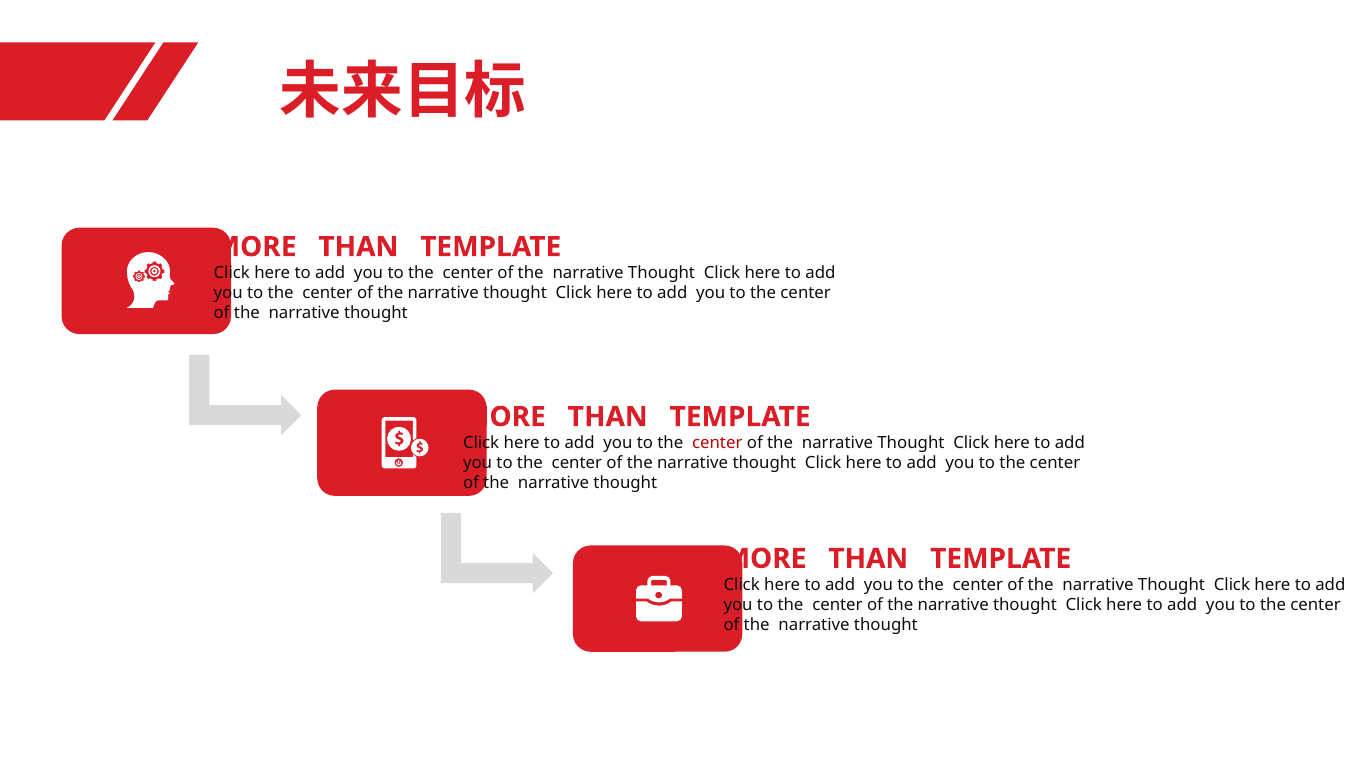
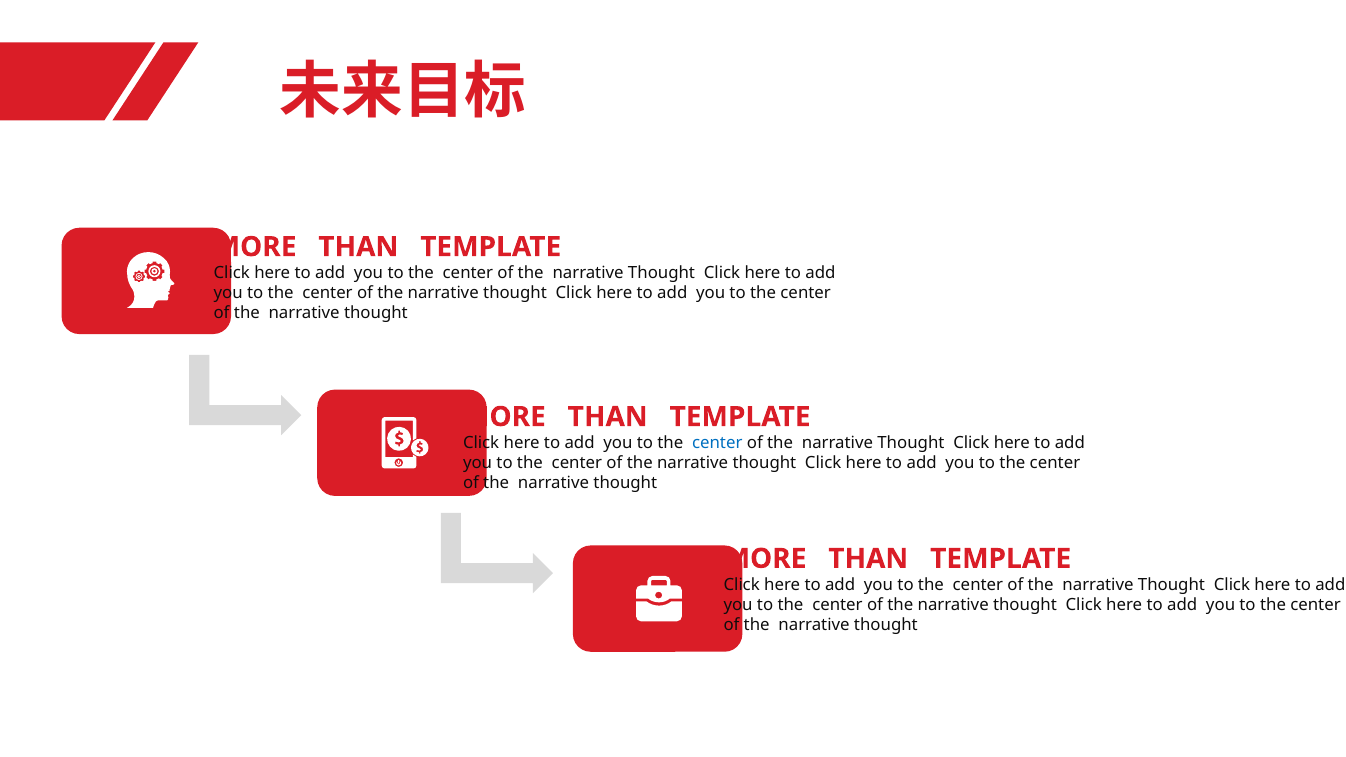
center colour: red -> blue (717, 443)
